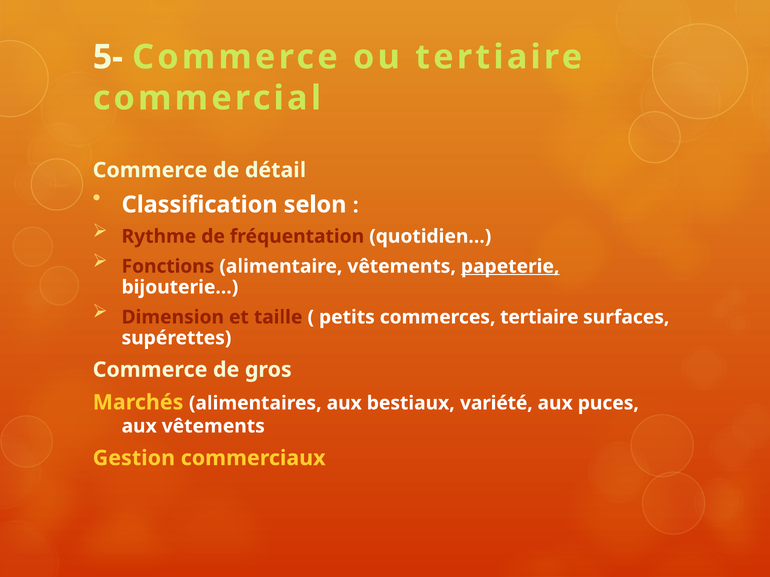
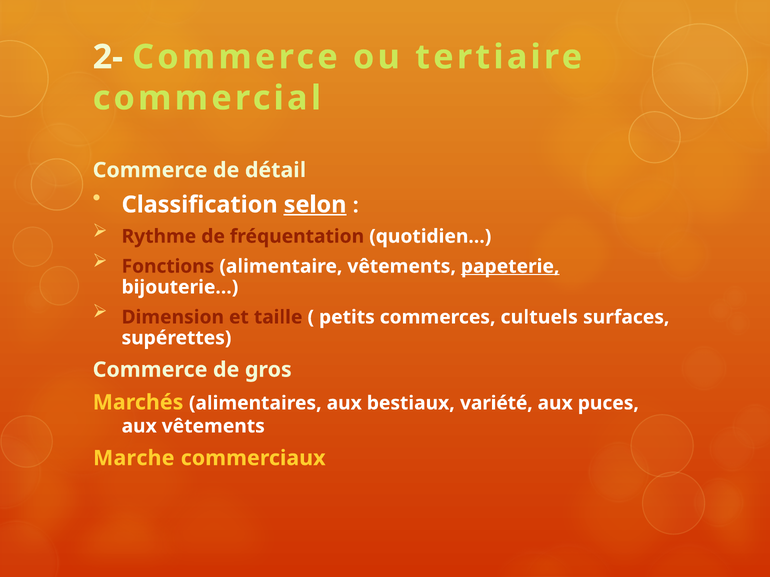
5-: 5- -> 2- (108, 57)
selon underline: none -> present (315, 205)
commerces tertiaire: tertiaire -> cultuels (539, 317)
Gestion: Gestion -> Marche (134, 458)
